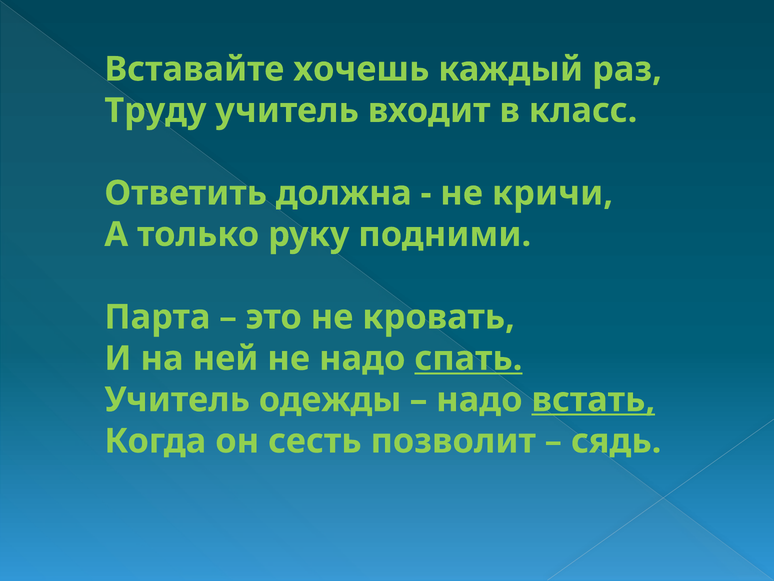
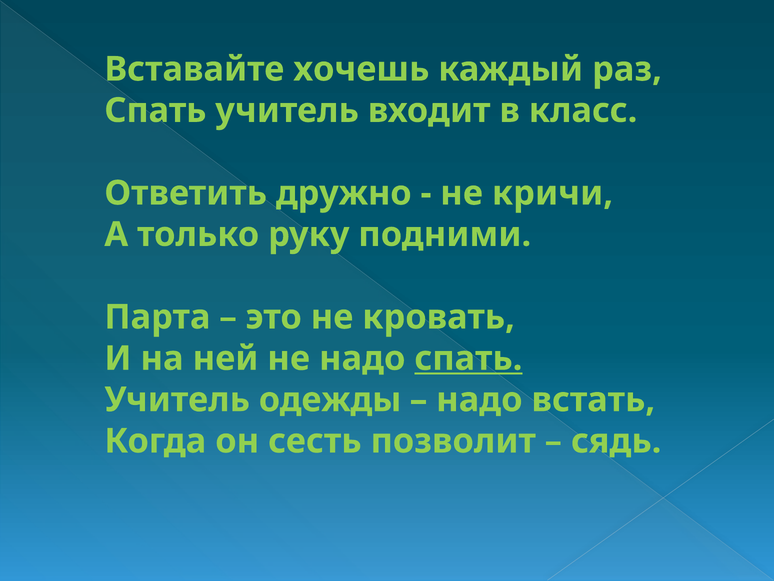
Труду: Труду -> Спать (155, 110)
должна: должна -> дружно (344, 193)
встать underline: present -> none (593, 399)
